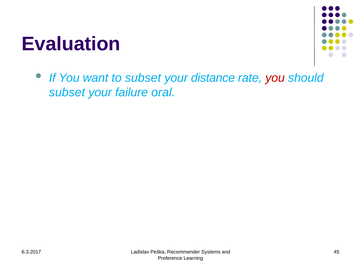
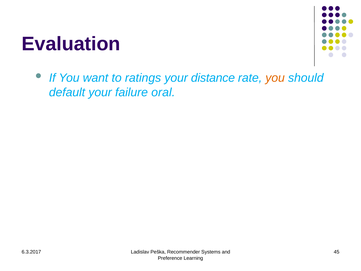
to subset: subset -> ratings (143, 78)
you colour: red -> orange (275, 78)
subset: subset -> default (67, 92)
